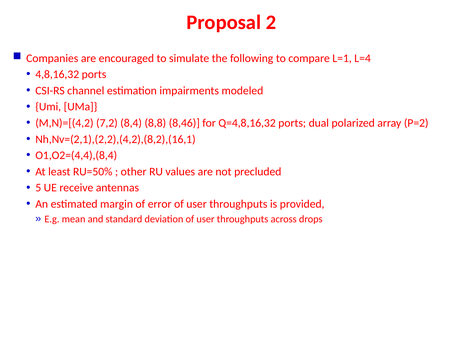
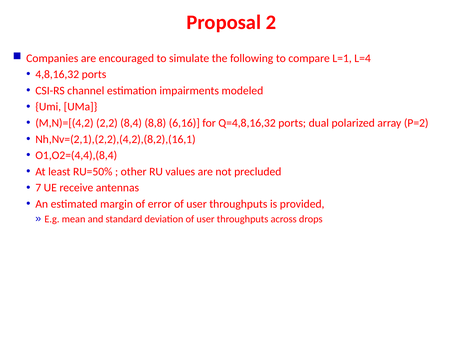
7,2: 7,2 -> 2,2 (107, 123)
8,46: 8,46 -> 6,16 (184, 123)
5: 5 -> 7 (38, 188)
